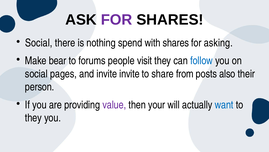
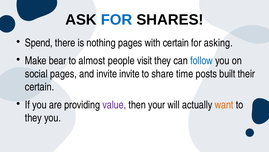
FOR colour: purple -> blue (117, 20)
Social: Social -> Spend (39, 43)
nothing spend: spend -> pages (130, 43)
with shares: shares -> certain (176, 43)
forums: forums -> almost (92, 60)
from: from -> time (185, 74)
also: also -> built (227, 74)
person: person -> certain (40, 87)
want colour: blue -> orange (224, 104)
